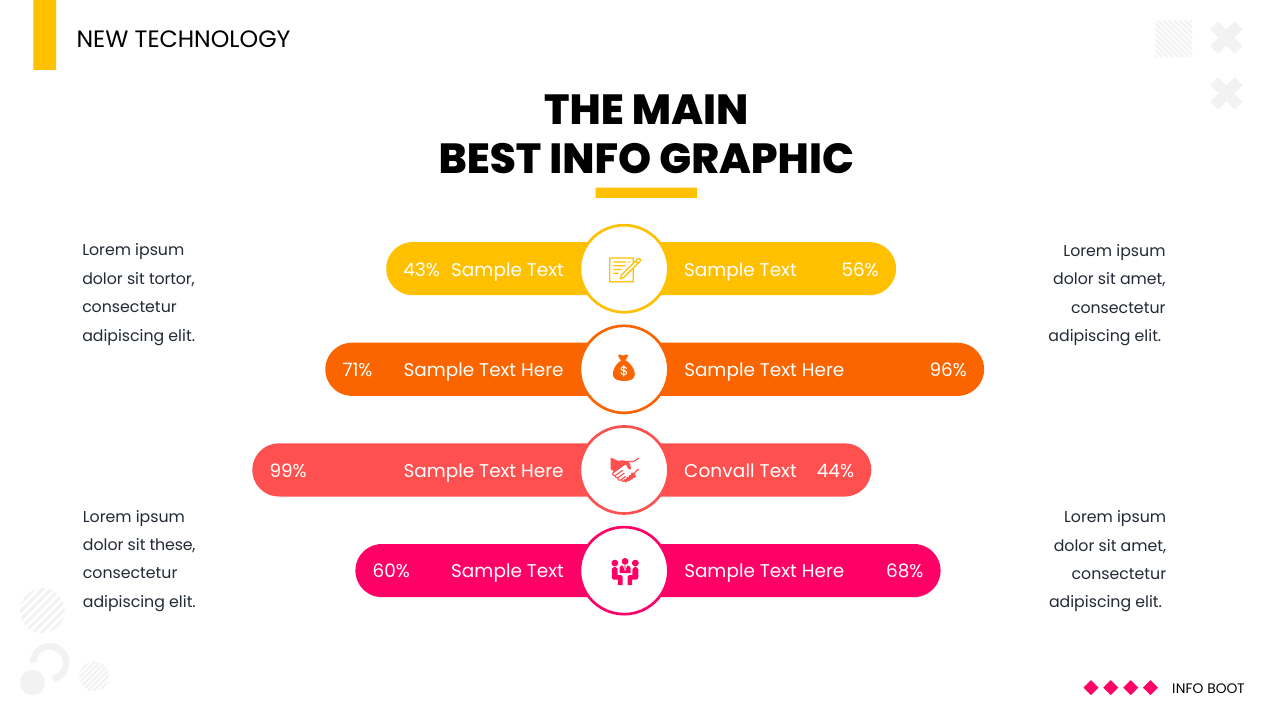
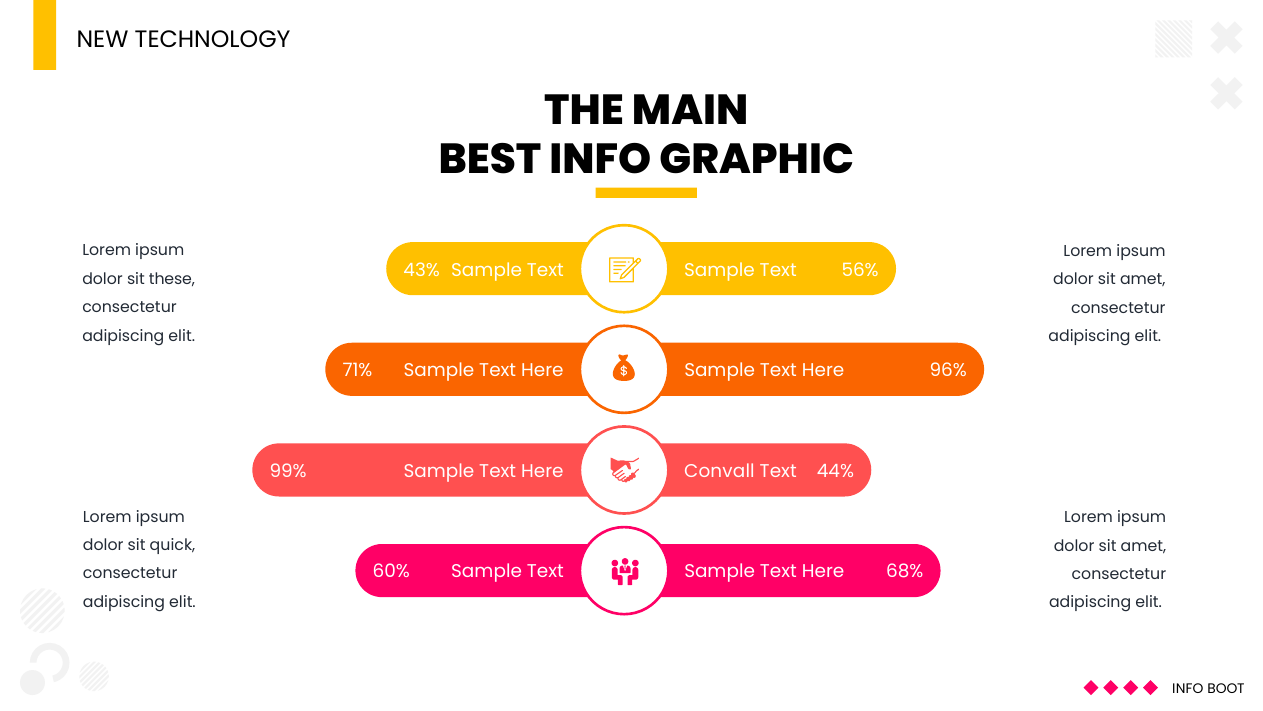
tortor: tortor -> these (172, 279)
these: these -> quick (173, 545)
